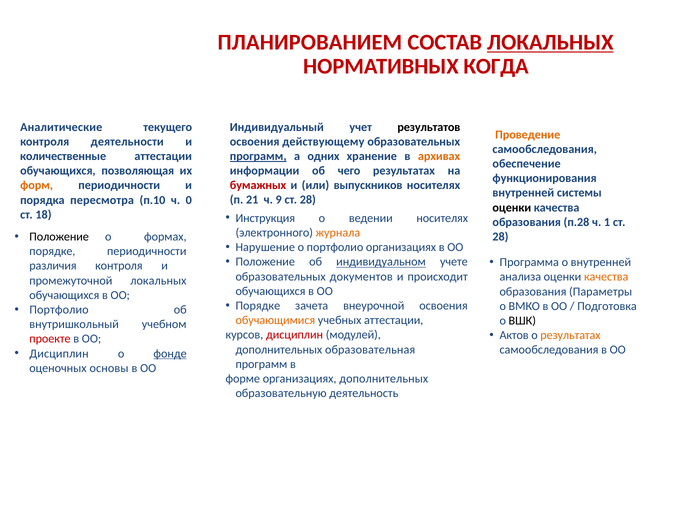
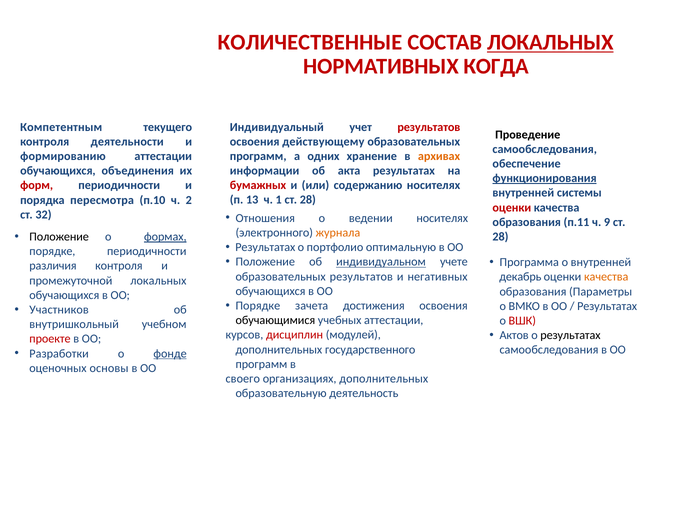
ПЛАНИРОВАНИЕМ: ПЛАНИРОВАНИЕМ -> КОЛИЧЕСТВЕННЫЕ (310, 42)
Аналитические: Аналитические -> Компетентным (61, 127)
результатов colour: black -> red (429, 127)
Проведение colour: orange -> black (528, 134)
программ underline: present -> none (258, 156)
количественные: количественные -> формированию (63, 156)
чего: чего -> акта (349, 171)
позволяющая: позволяющая -> объединения (138, 171)
функционирования underline: none -> present (545, 178)
выпускников: выпускников -> содержанию (368, 185)
форм colour: orange -> red (37, 185)
21: 21 -> 13 (252, 200)
9: 9 -> 1 (279, 200)
0: 0 -> 2 (189, 200)
оценки colour: black -> red (512, 207)
18: 18 -> 32 (43, 215)
Инструкция: Инструкция -> Отношения (265, 218)
п.28: п.28 -> п.11 (577, 222)
1: 1 -> 9 (607, 222)
формах underline: none -> present (165, 237)
Нарушение: Нарушение -> Результатах (265, 247)
портфолио организациях: организациях -> оптимальную (401, 247)
образовательных документов: документов -> результатов (361, 276)
происходит: происходит -> негативных (438, 276)
анализа: анализа -> декабрь (520, 277)
внеурочной: внеурочной -> достижения (374, 306)
Подготовка: Подготовка -> Результатах (607, 306)
Портфолио: Портфолио -> Участников (59, 310)
обучающимися colour: orange -> black (275, 320)
ВШК colour: black -> red (522, 321)
результатах colour: orange -> black (570, 335)
образовательная: образовательная -> государственного (370, 349)
Дисциплин: Дисциплин -> Разработки (59, 353)
форме: форме -> своего (243, 379)
